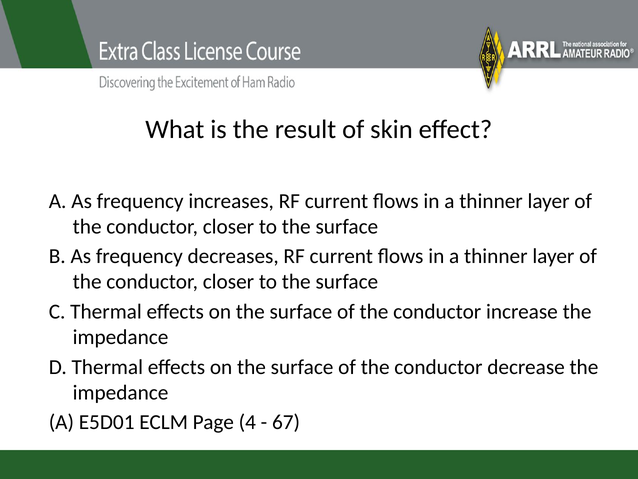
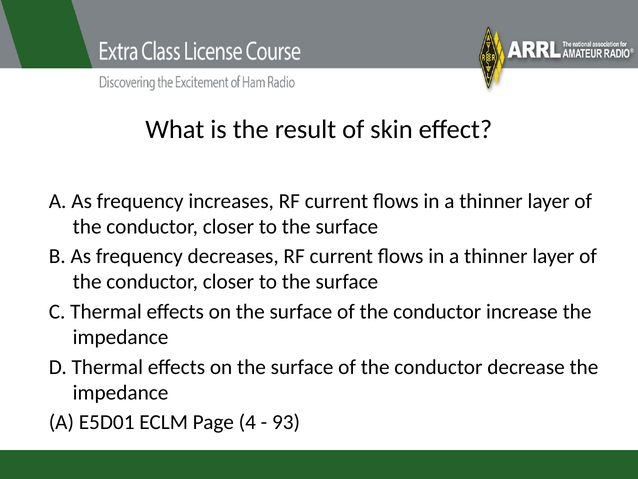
67: 67 -> 93 (286, 422)
